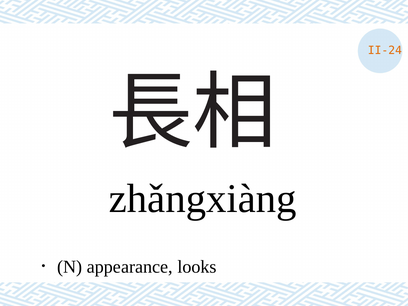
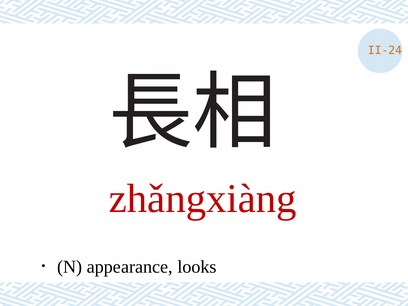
zhǎngxiàng colour: black -> red (203, 199)
